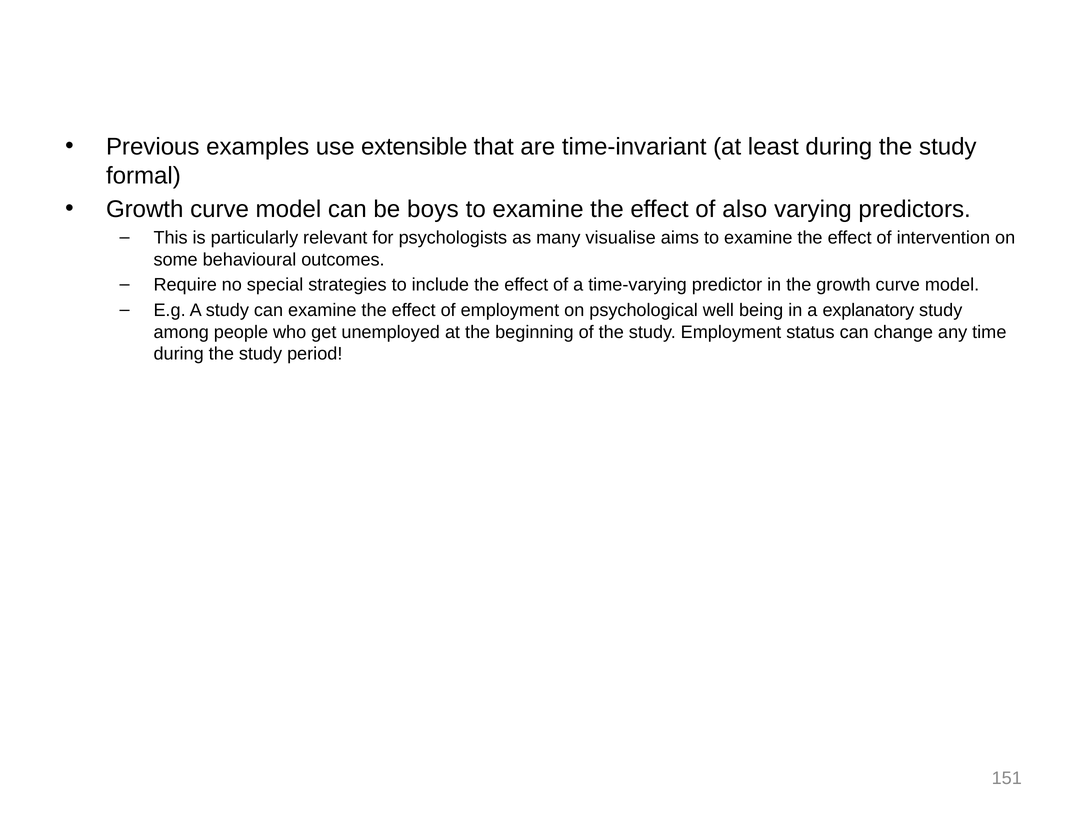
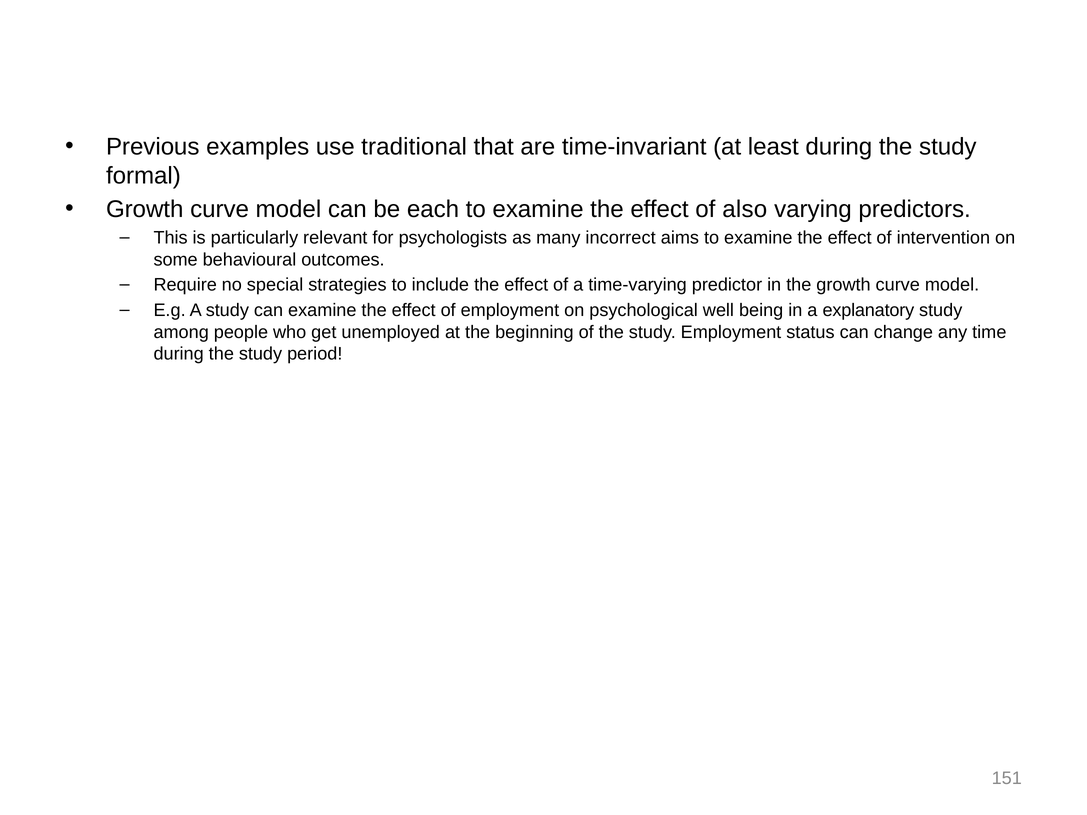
extensible: extensible -> traditional (414, 147)
boys: boys -> each (433, 209)
visualise: visualise -> incorrect (621, 238)
